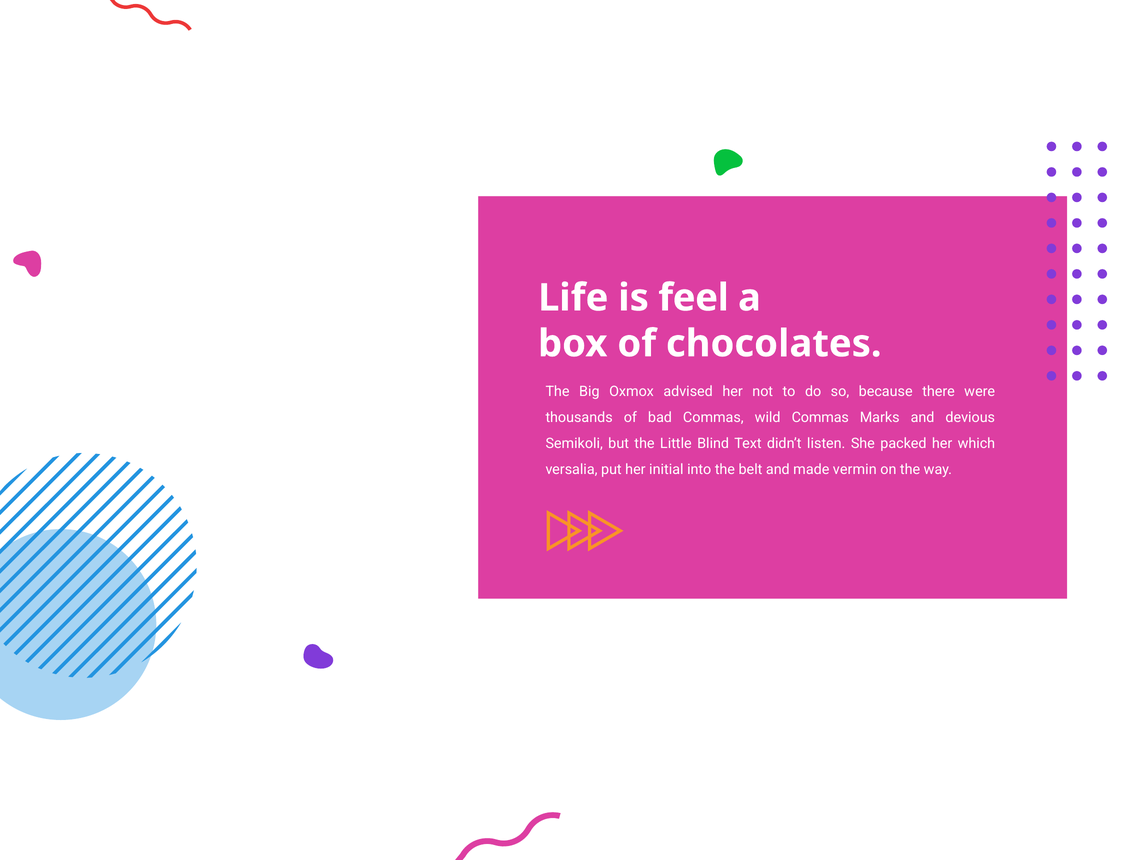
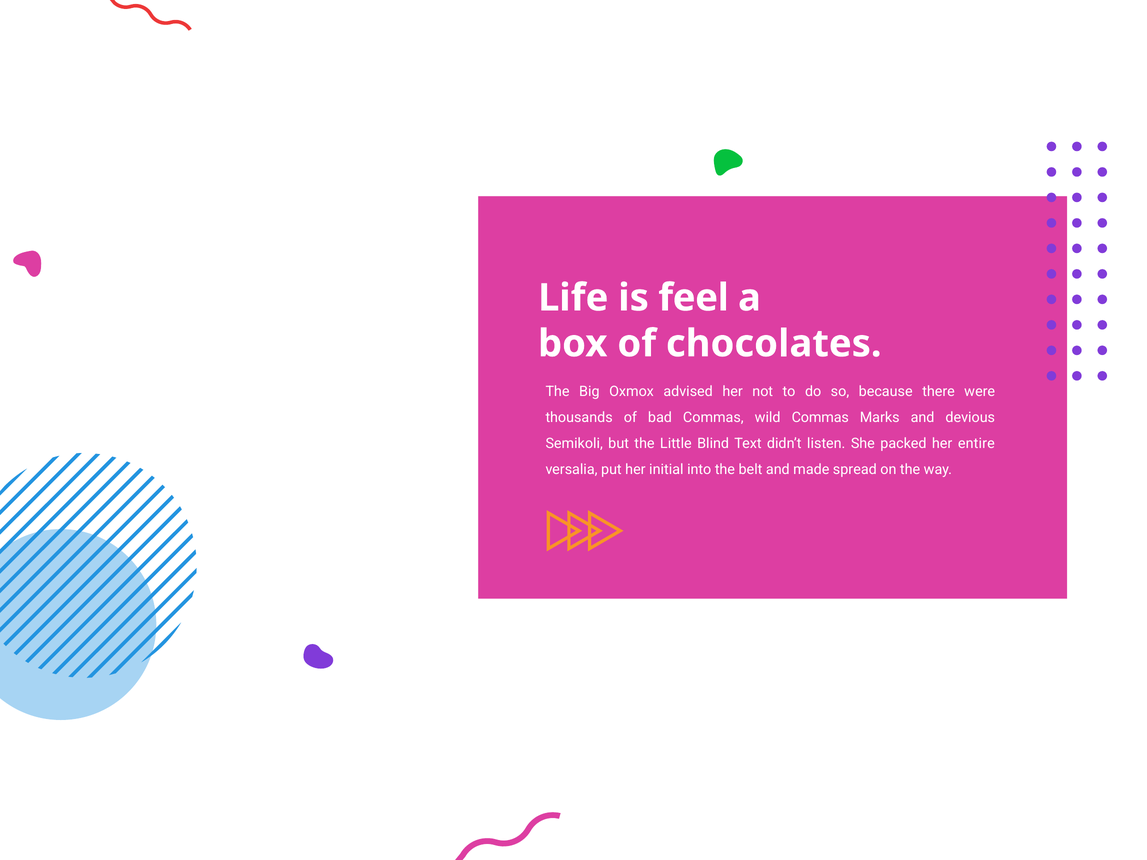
which: which -> entire (976, 444)
vermin: vermin -> spread (855, 469)
